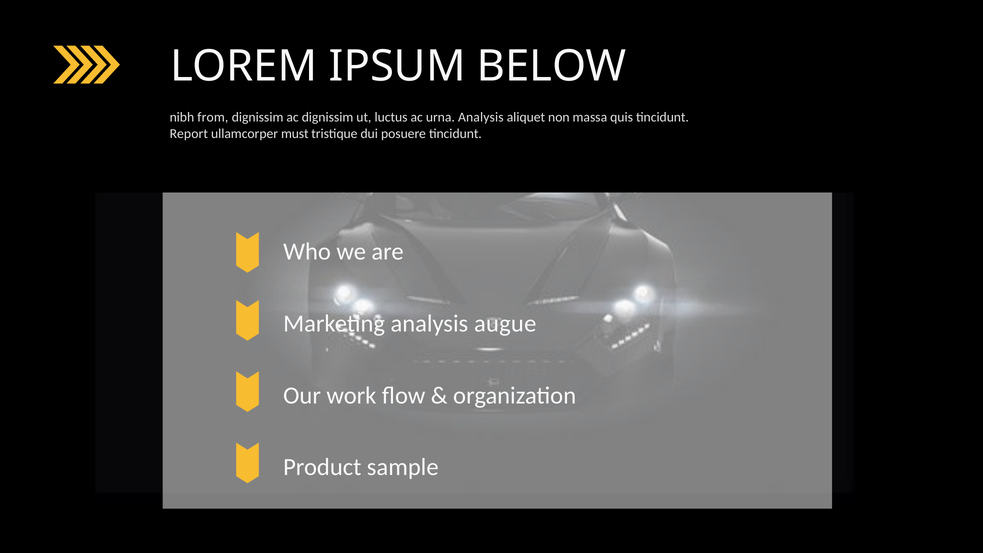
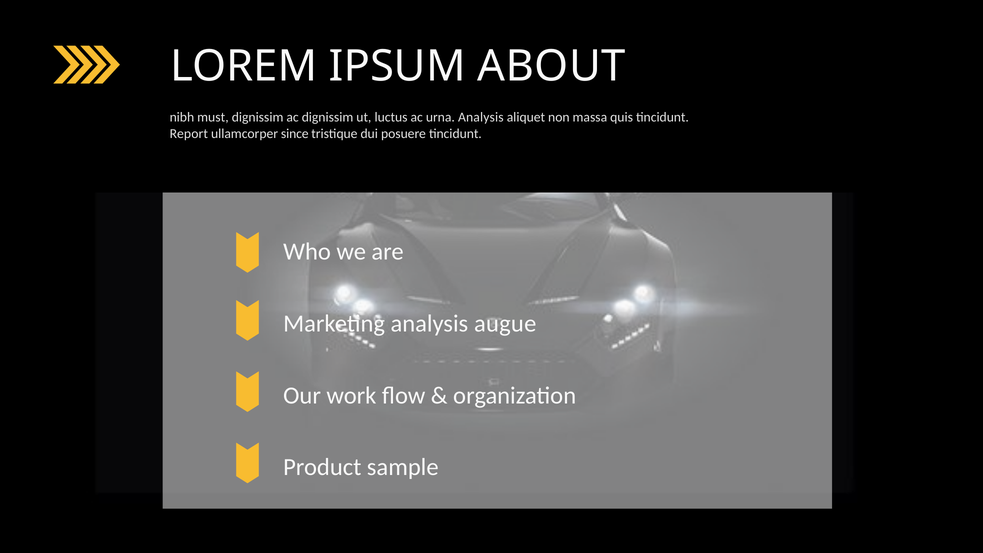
BELOW: BELOW -> ABOUT (551, 66)
from: from -> must (213, 117)
must: must -> since (295, 134)
